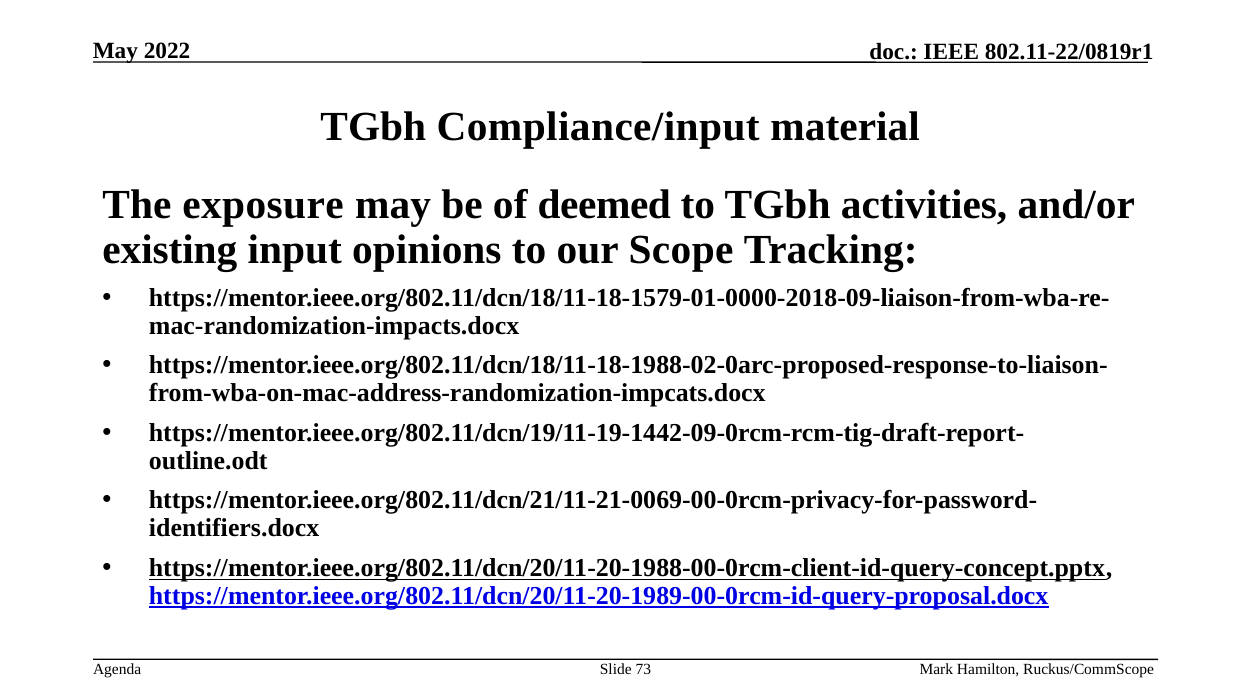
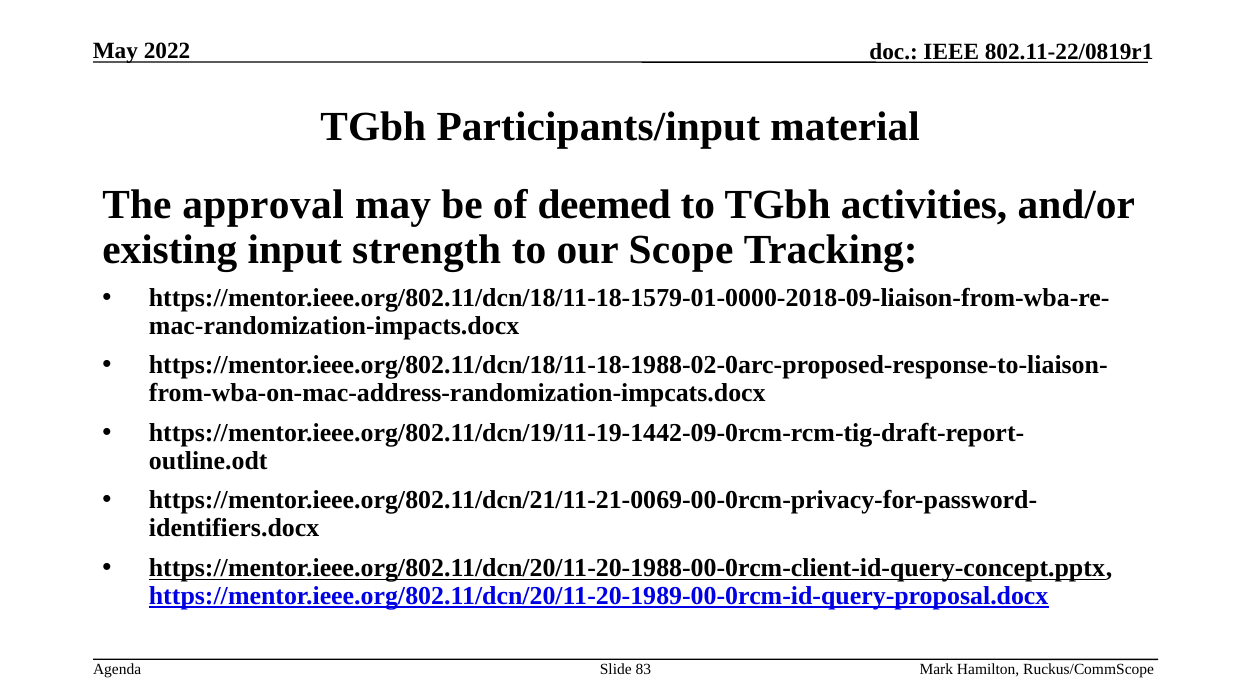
Compliance/input: Compliance/input -> Participants/input (598, 127)
exposure: exposure -> approval (263, 205)
opinions: opinions -> strength (427, 250)
73: 73 -> 83 (643, 669)
